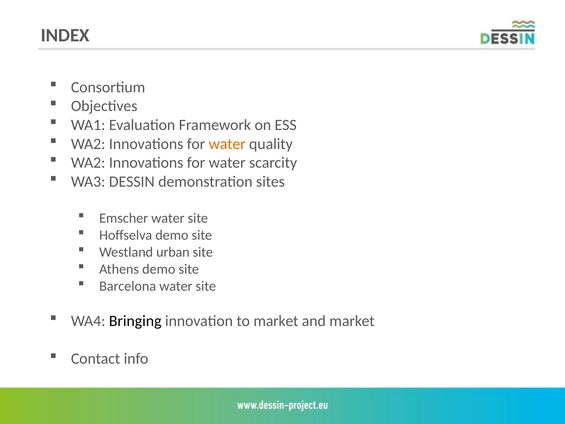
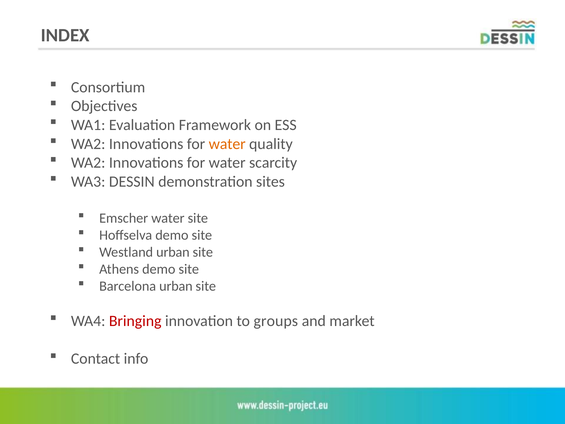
Barcelona water: water -> urban (176, 286)
Bringing colour: black -> red (135, 321)
to market: market -> groups (276, 321)
